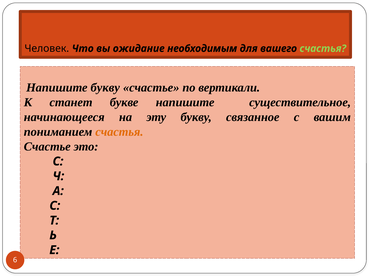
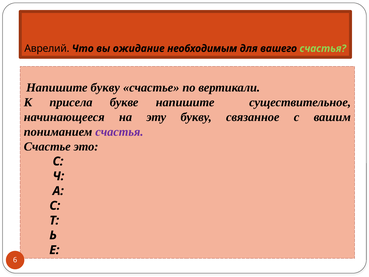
Человек: Человек -> Аврелий (47, 48)
станет: станет -> присела (71, 102)
счастья colour: orange -> purple (119, 132)
